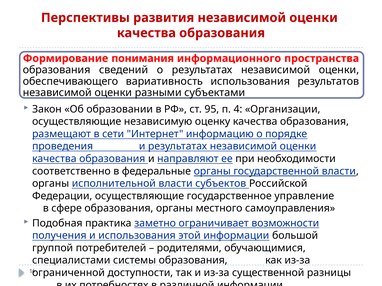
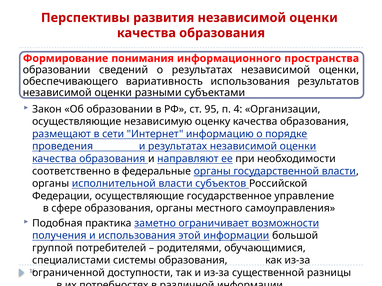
образования: образования -> образовании (57, 70)
